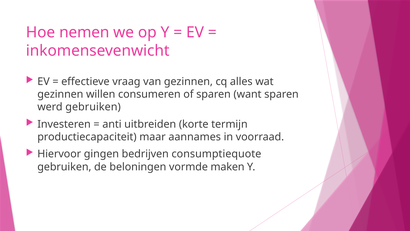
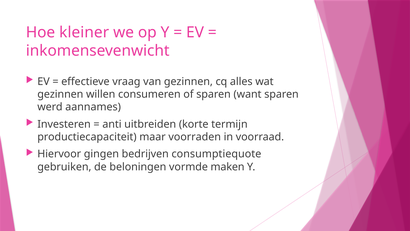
nemen: nemen -> kleiner (84, 32)
werd gebruiken: gebruiken -> aannames (93, 107)
aannames: aannames -> voorraden (195, 137)
